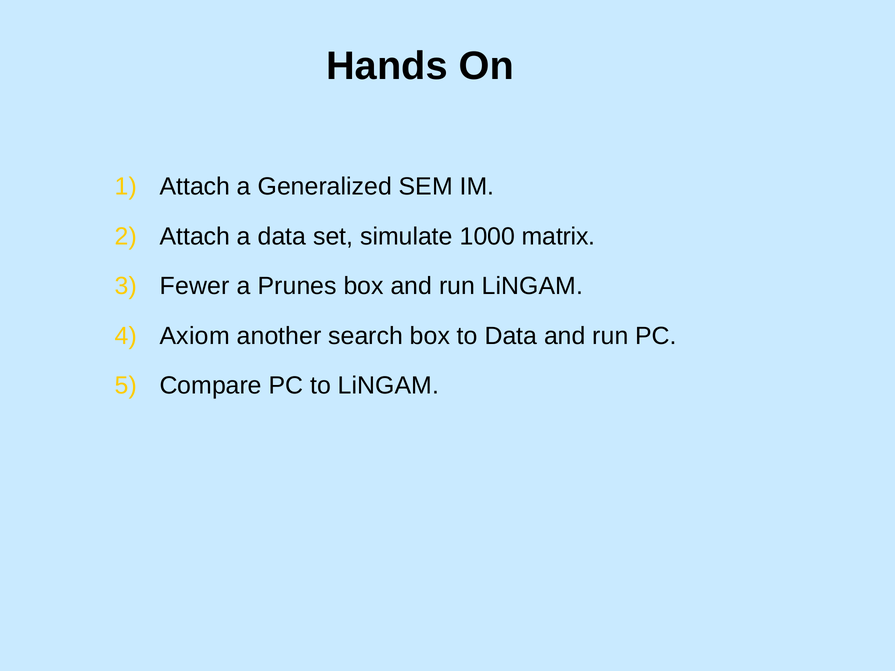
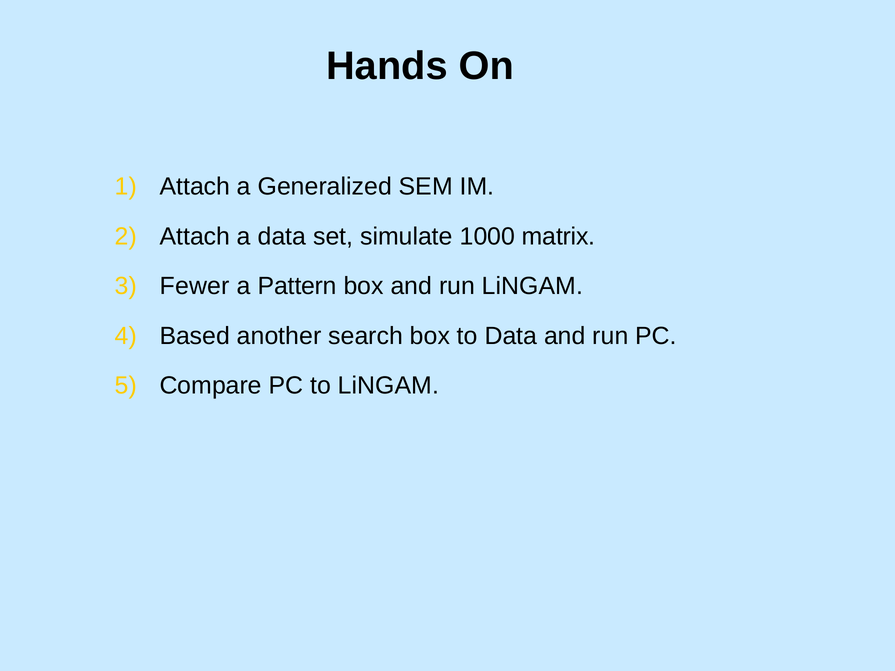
Prunes: Prunes -> Pattern (297, 286)
Axiom: Axiom -> Based (195, 336)
